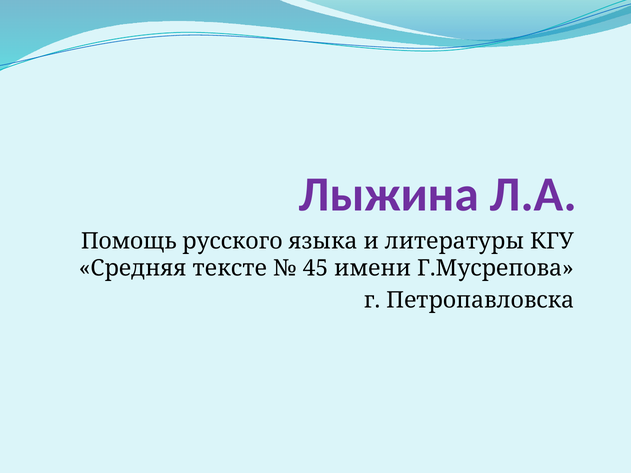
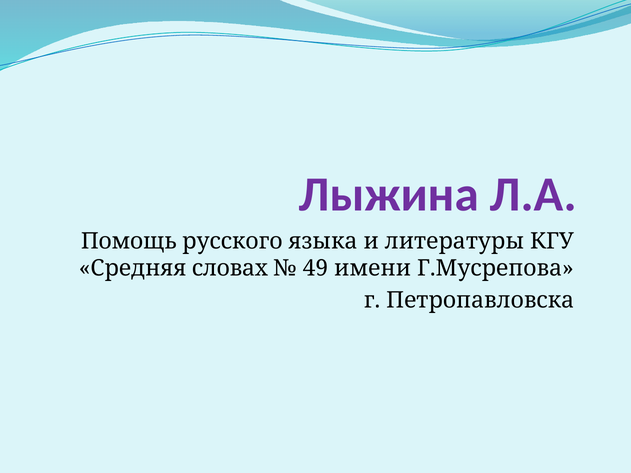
тексте: тексте -> словах (230, 268)
45: 45 -> 49 (315, 268)
